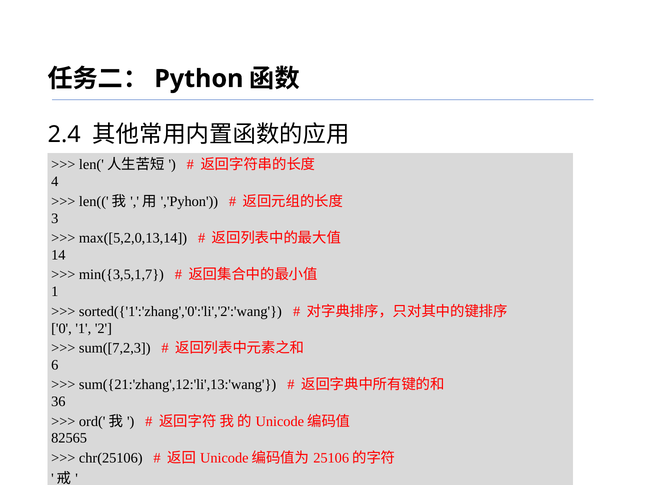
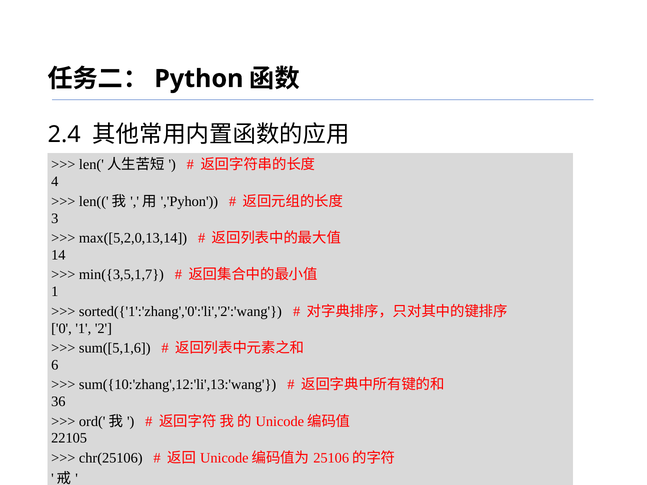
sum([7,2,3: sum([7,2,3 -> sum([5,1,6 (115, 348)
sum({21:'zhang',12:'li',13:'wang: sum({21:'zhang',12:'li',13:'wang -> sum({10:'zhang',12:'li',13:'wang (178, 385)
82565: 82565 -> 22105 (69, 438)
